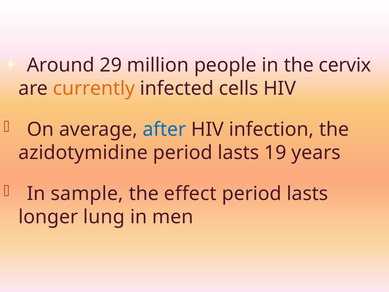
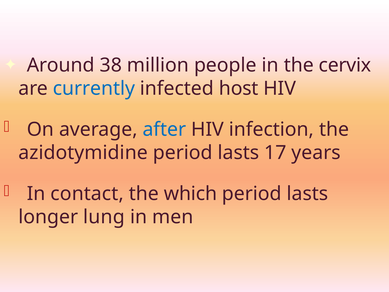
29: 29 -> 38 (111, 65)
currently colour: orange -> blue (94, 88)
cells: cells -> host (239, 88)
19: 19 -> 17 (275, 153)
sample: sample -> contact (87, 193)
effect: effect -> which (190, 193)
